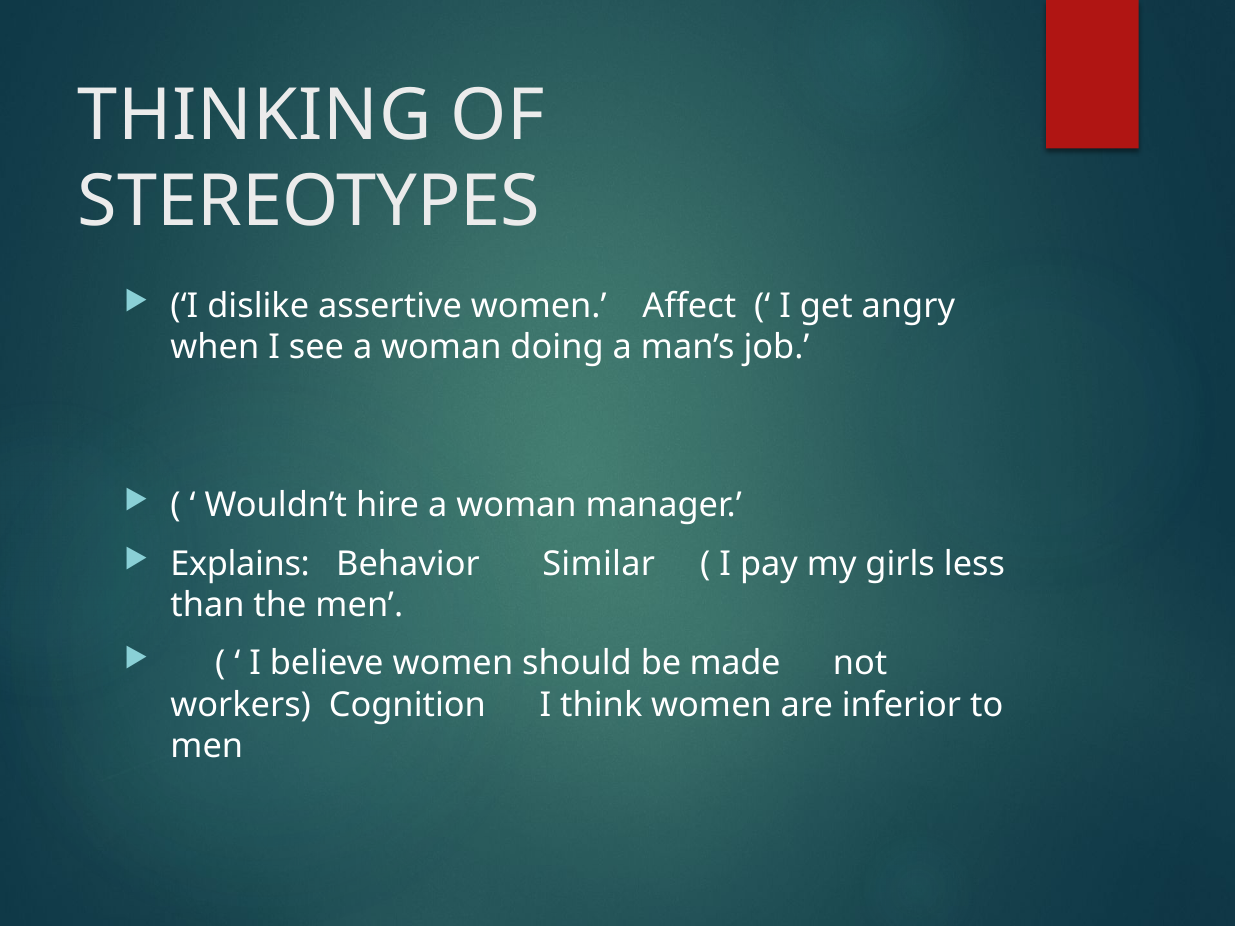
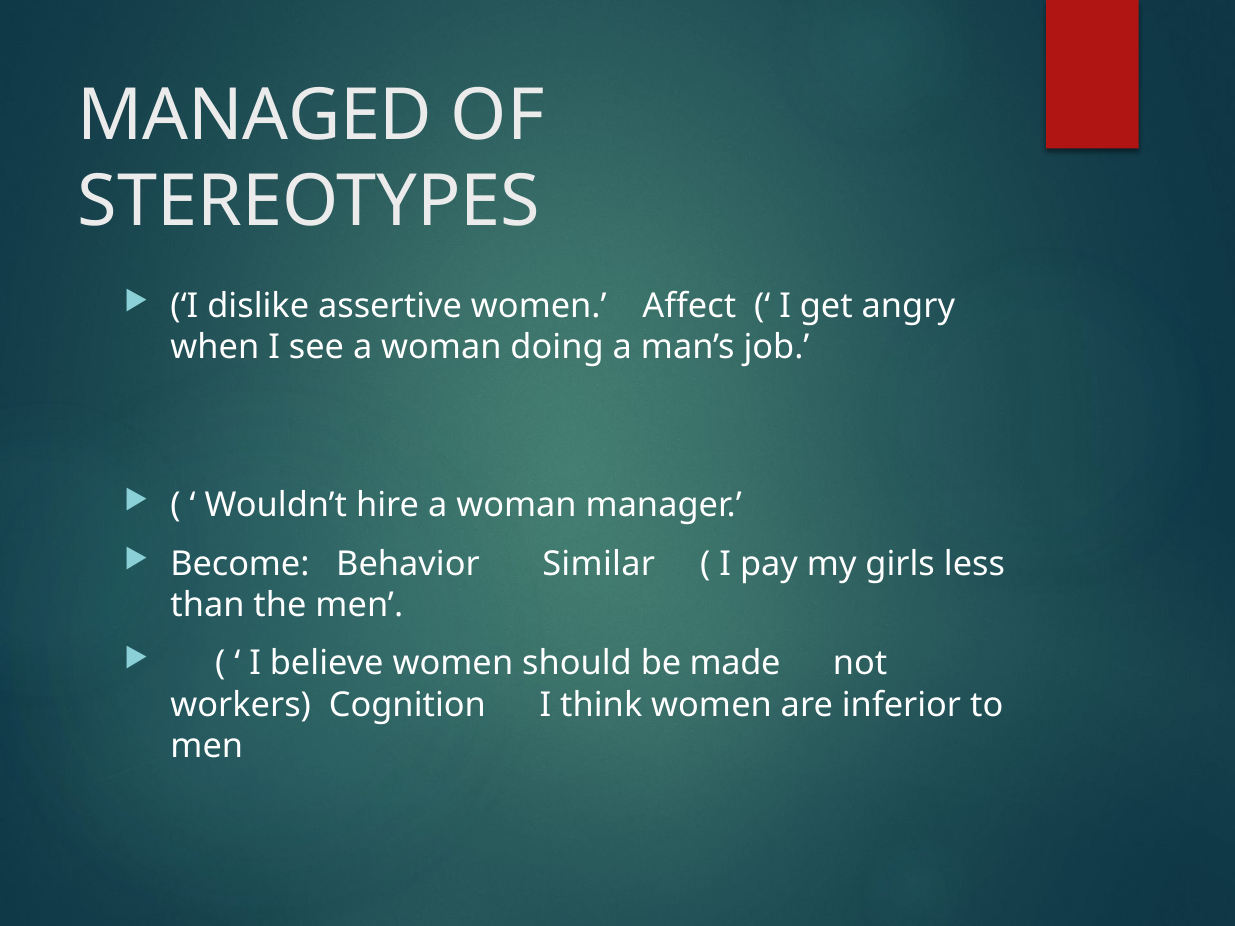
THINKING: THINKING -> MANAGED (255, 116)
Explains: Explains -> Become (240, 564)
